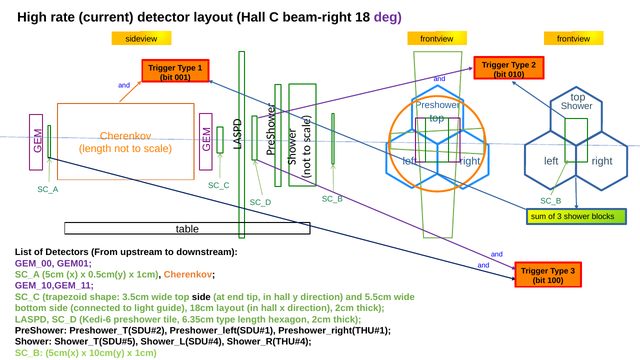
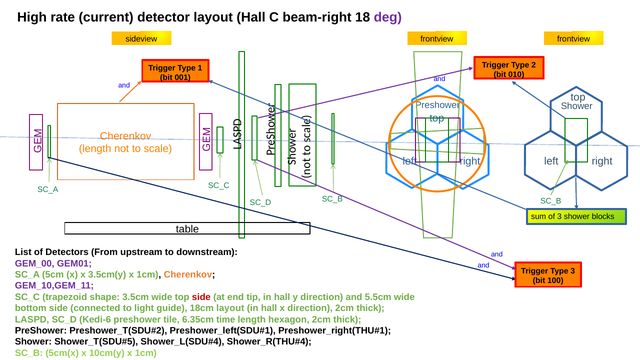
0.5cm(y: 0.5cm(y -> 3.5cm(y (107, 275)
side colour: black -> red (201, 297)
6.35cm type: type -> time (226, 319)
